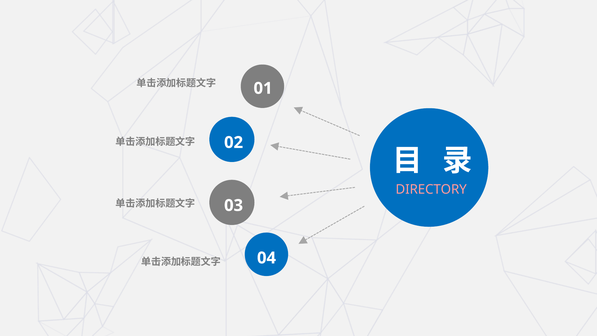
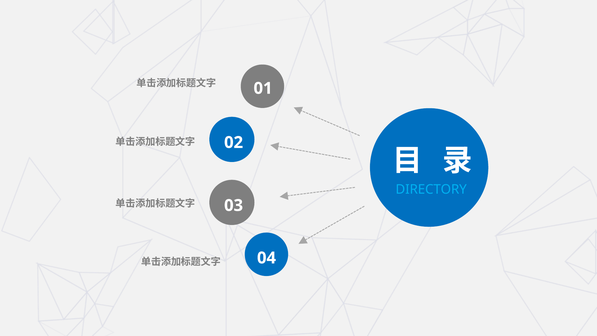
DIRECTORY colour: pink -> light blue (431, 189)
